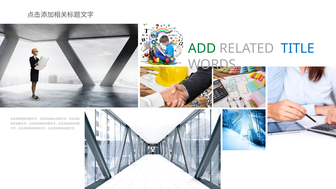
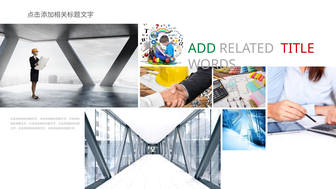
TITLE colour: blue -> red (298, 49)
